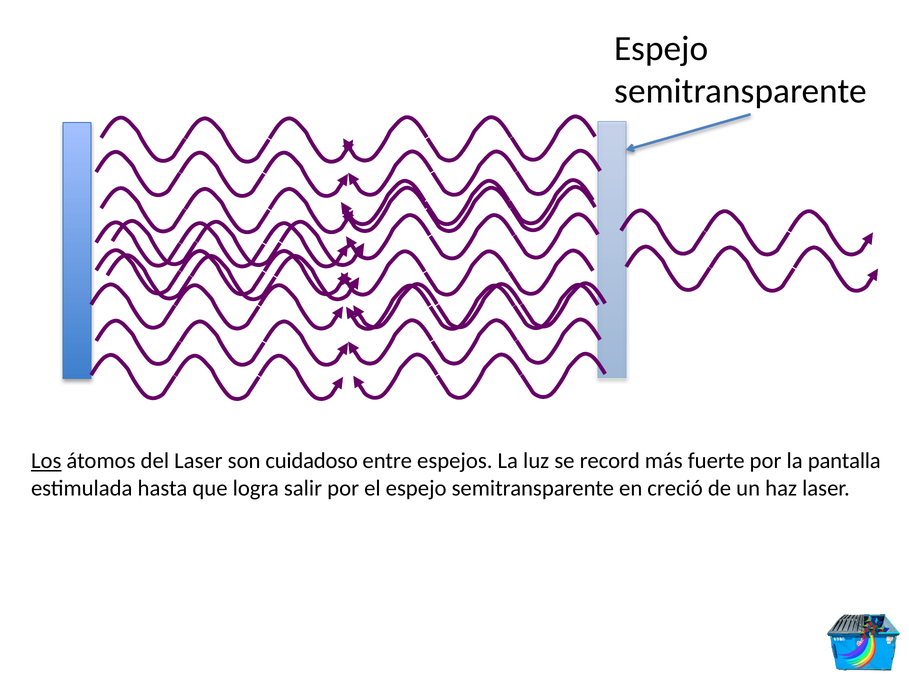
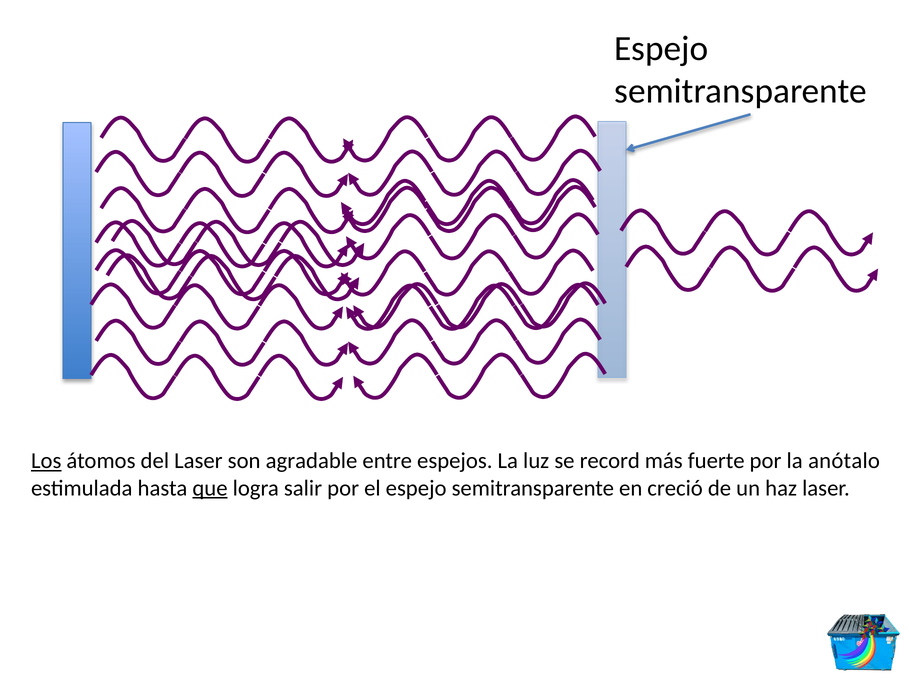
cuidadoso: cuidadoso -> agradable (312, 461)
pantalla: pantalla -> anótalo (844, 461)
que underline: none -> present (210, 488)
